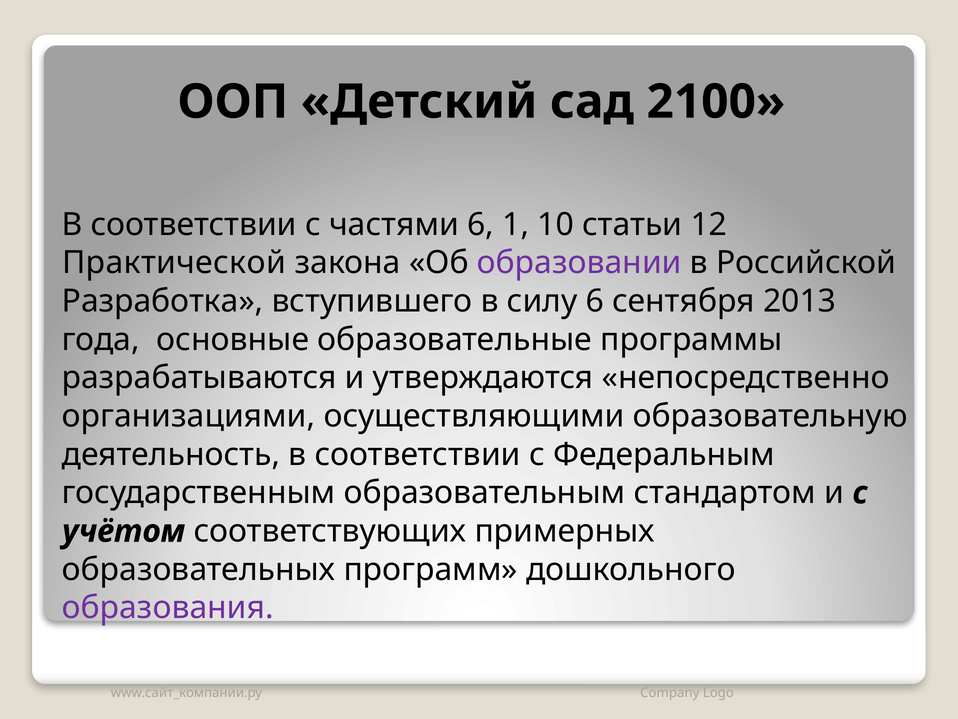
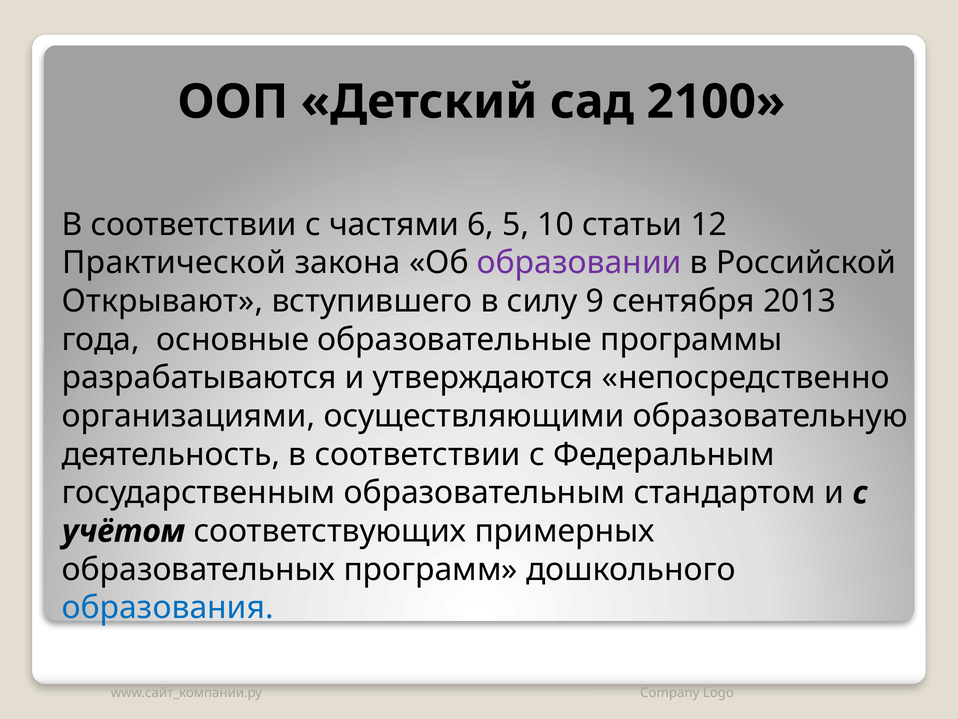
1: 1 -> 5 (516, 224)
Разработка: Разработка -> Открывают (162, 301)
силу 6: 6 -> 9 (595, 301)
образования colour: purple -> blue (168, 608)
